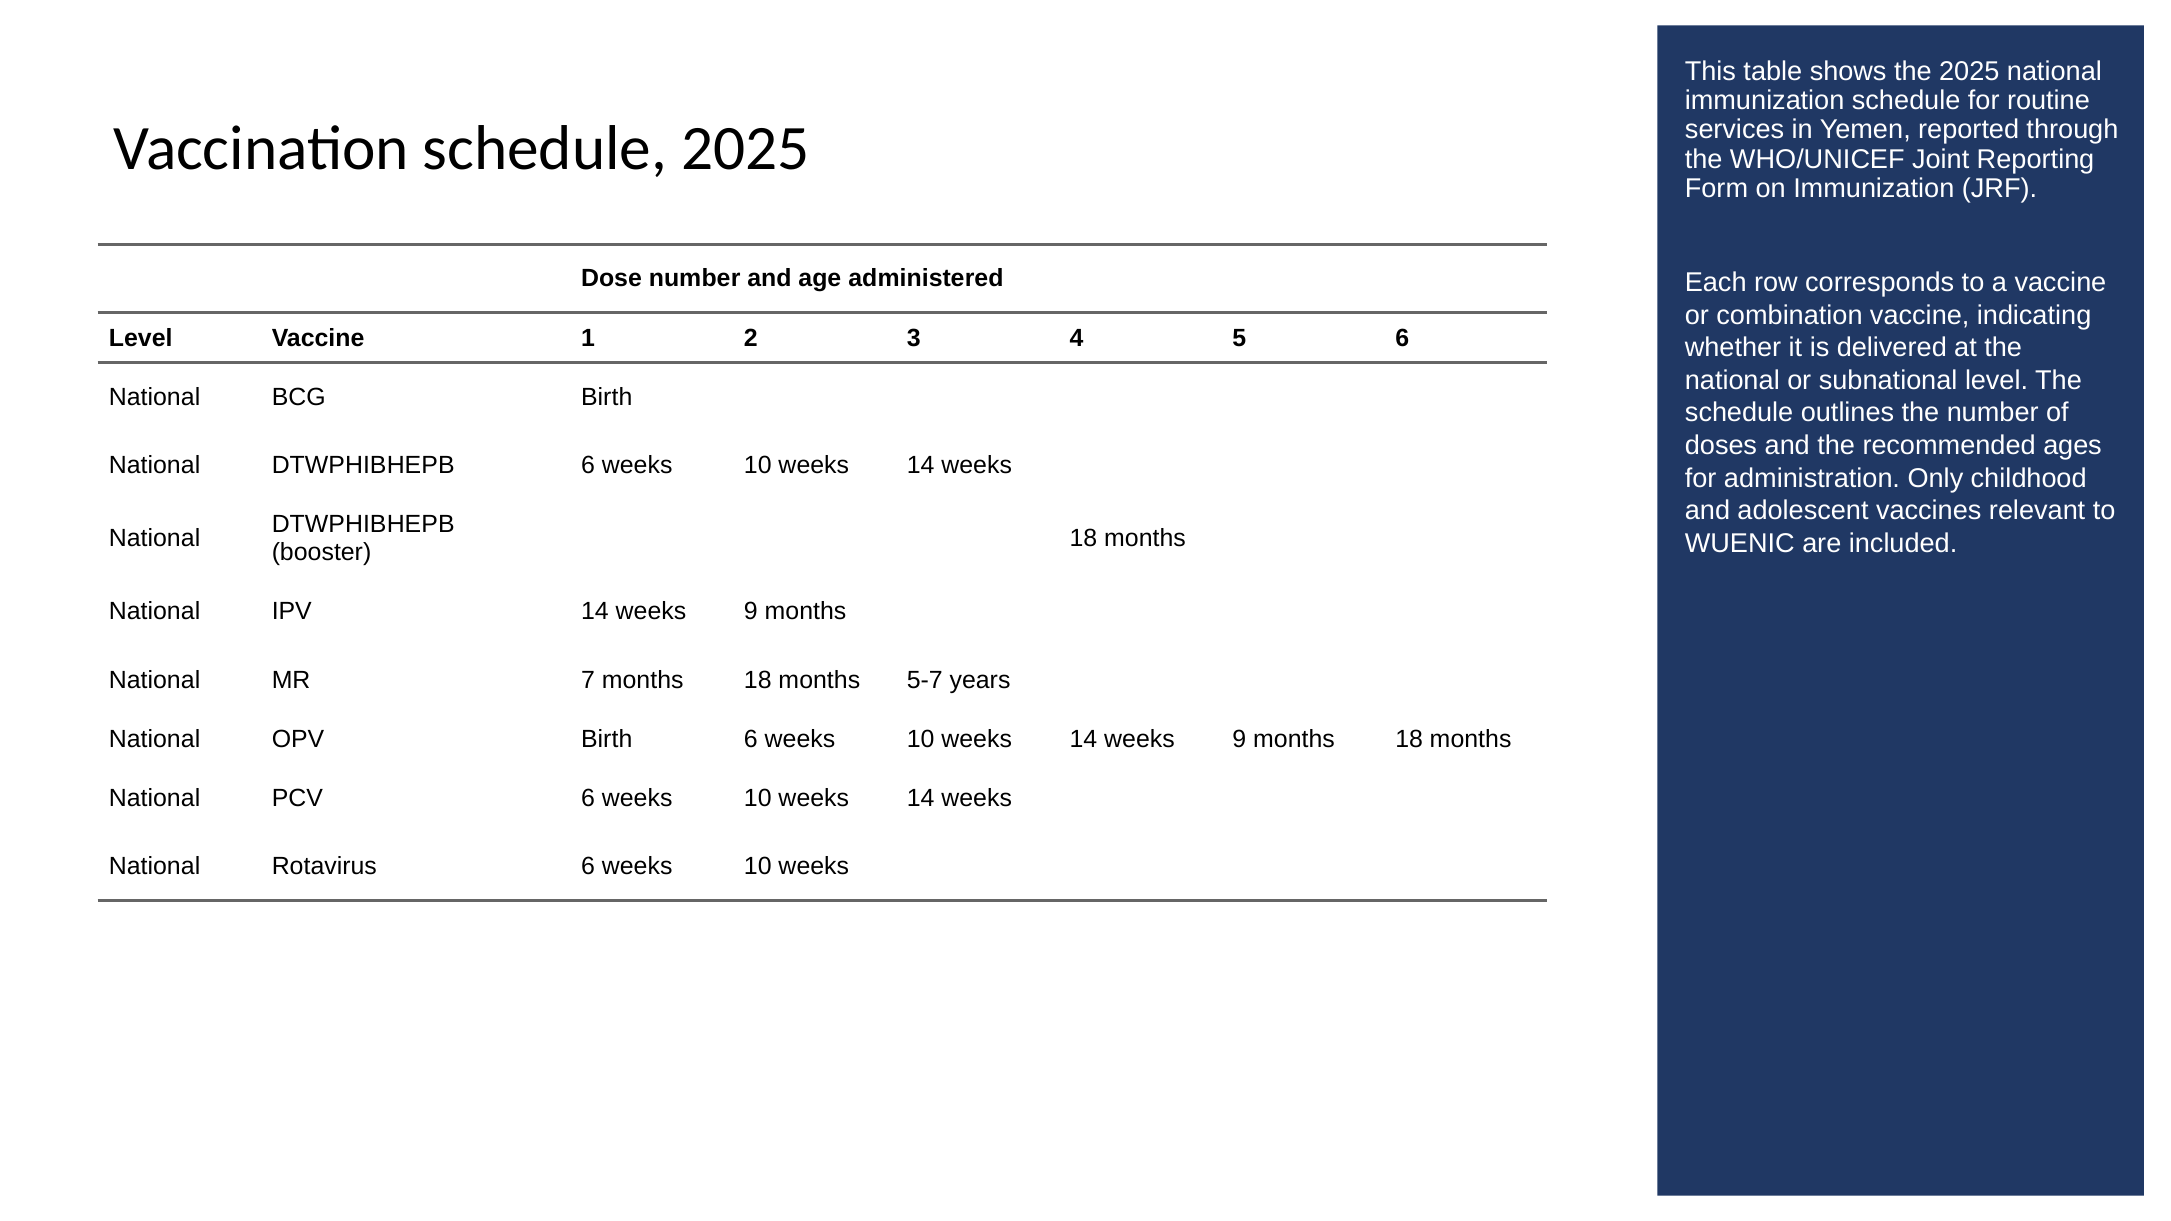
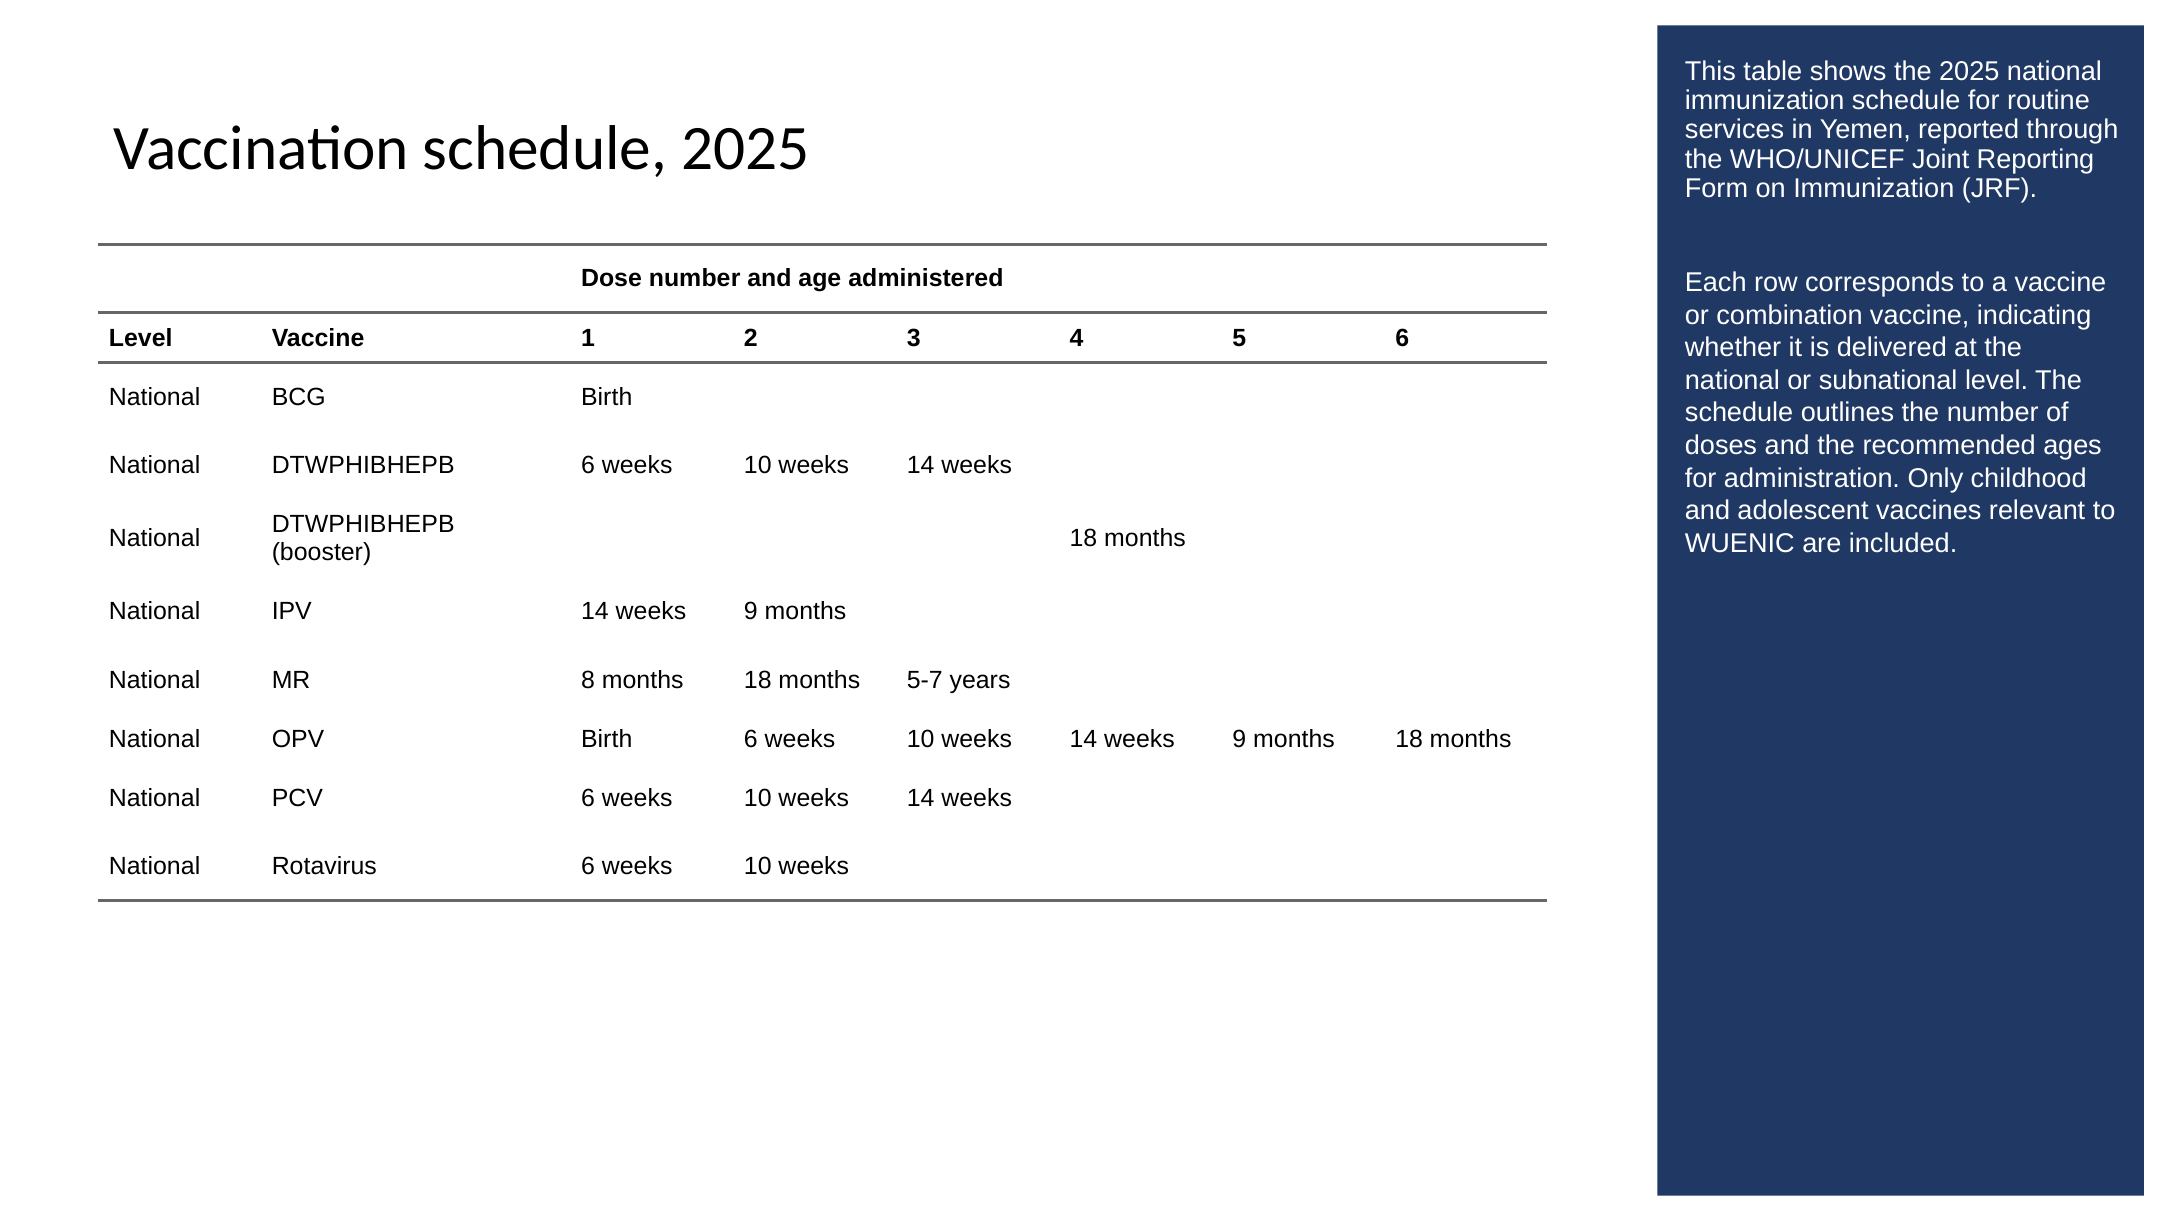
7: 7 -> 8 (588, 680)
